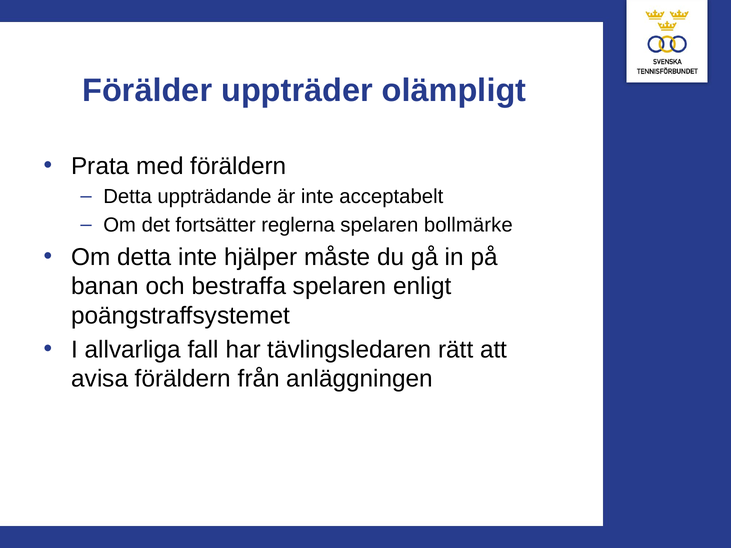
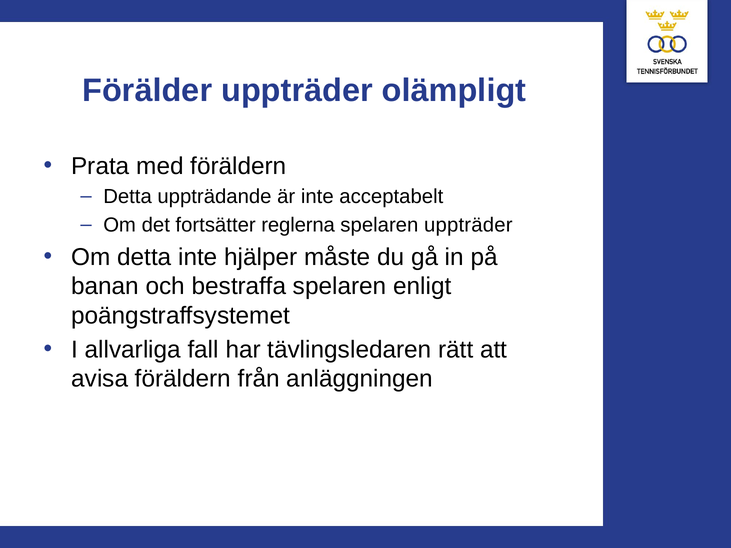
spelaren bollmärke: bollmärke -> uppträder (468, 225)
